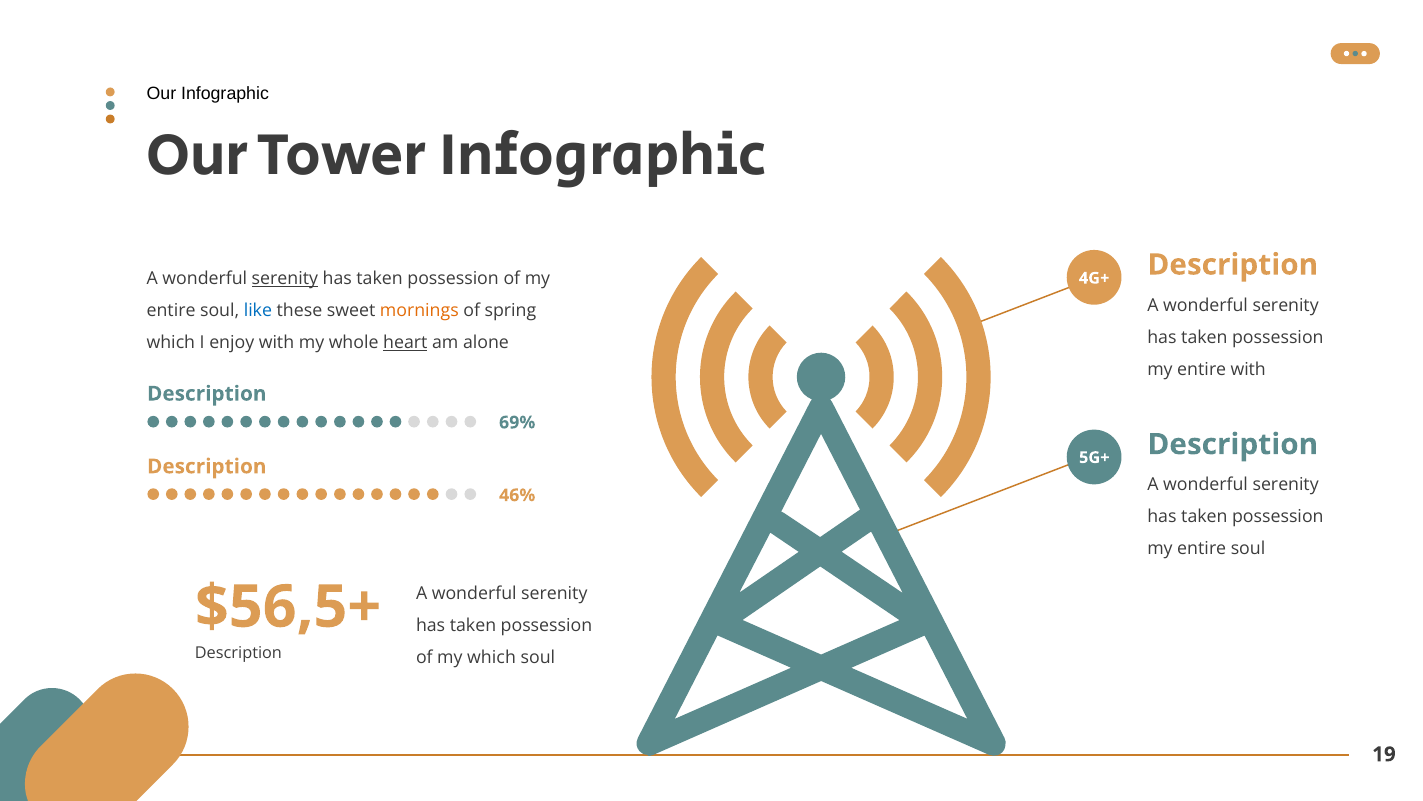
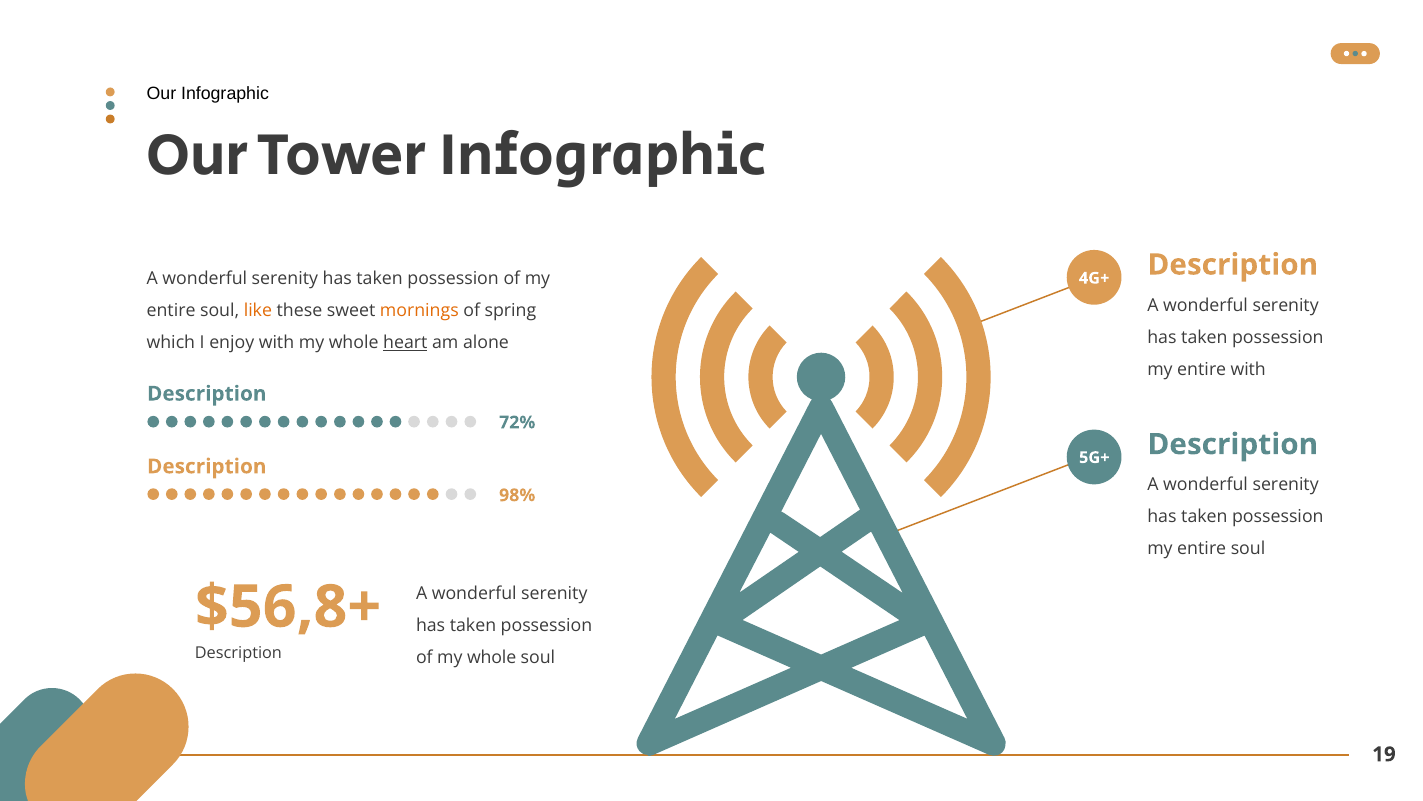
serenity underline: present -> none (285, 279)
like colour: blue -> orange (258, 311)
69%: 69% -> 72% (517, 422)
46%: 46% -> 98% (517, 495)
$56,5+: $56,5+ -> $56,8+ (288, 607)
of my which: which -> whole (492, 657)
